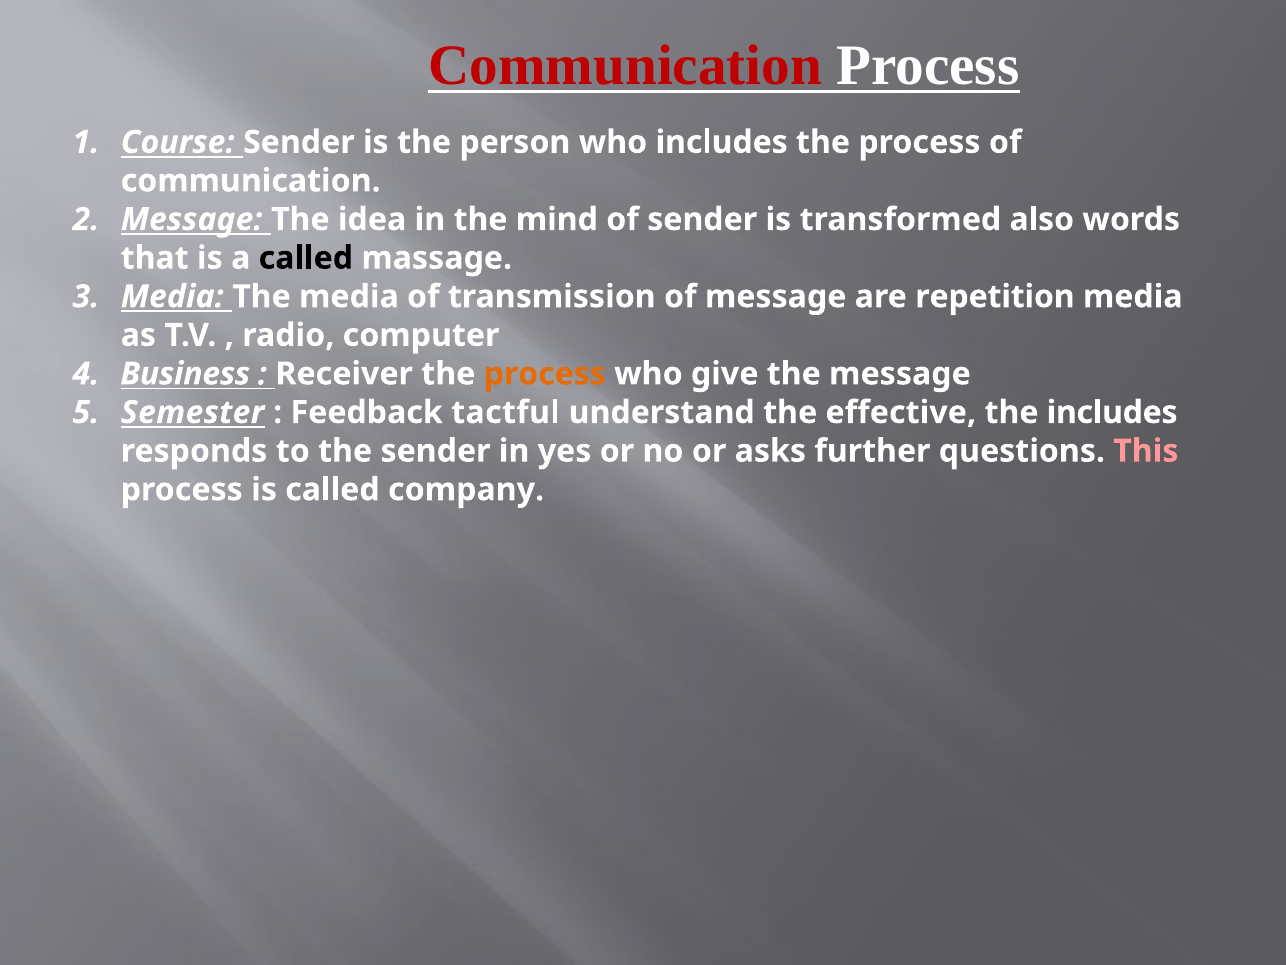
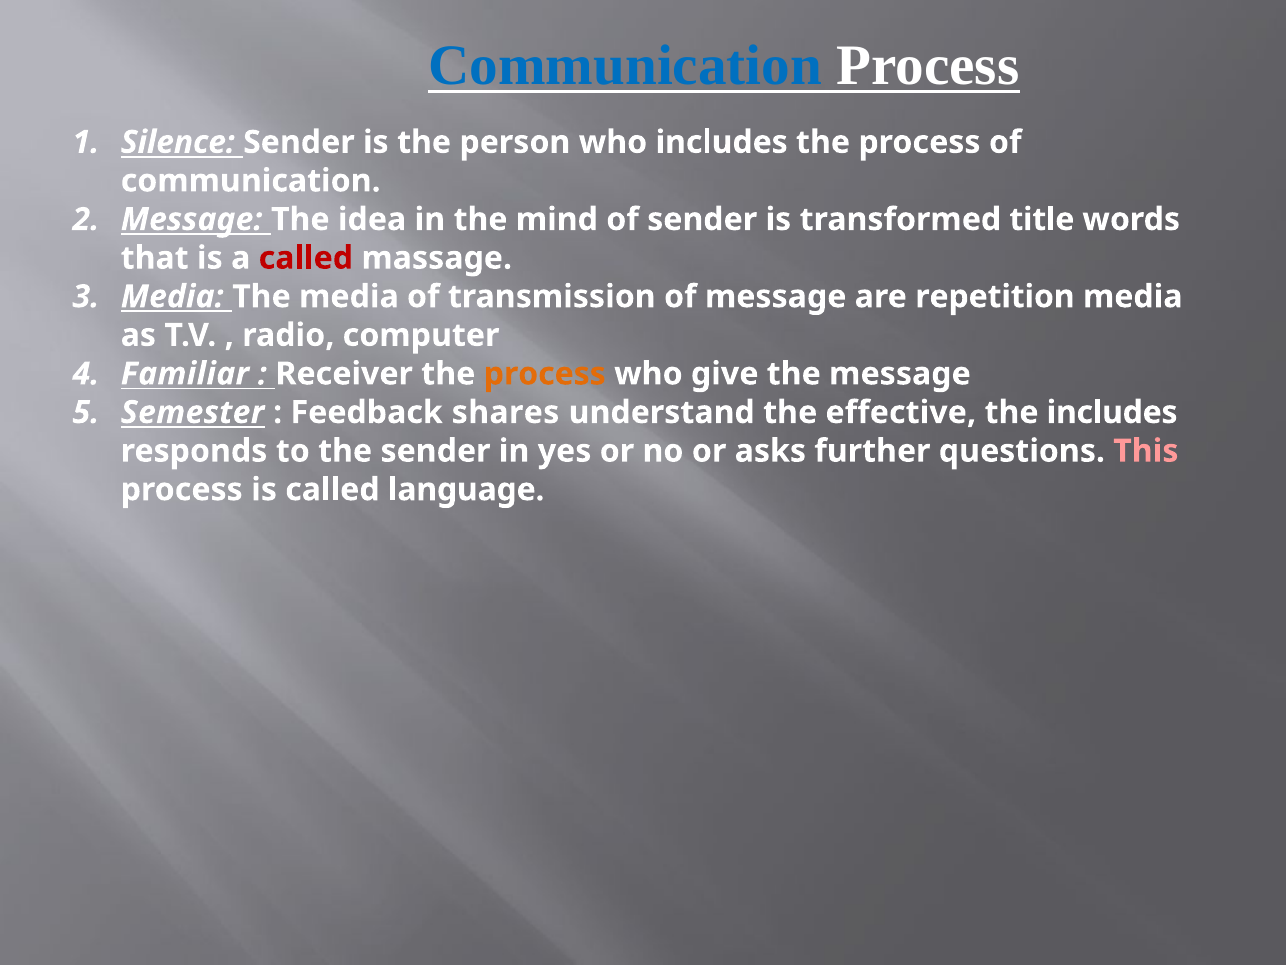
Communication colour: red -> blue (625, 66)
Course: Course -> Silence (178, 142)
also: also -> title (1042, 219)
called colour: black -> red (306, 258)
Business: Business -> Familiar (185, 374)
tactful: tactful -> shares (506, 412)
company: company -> language (466, 489)
